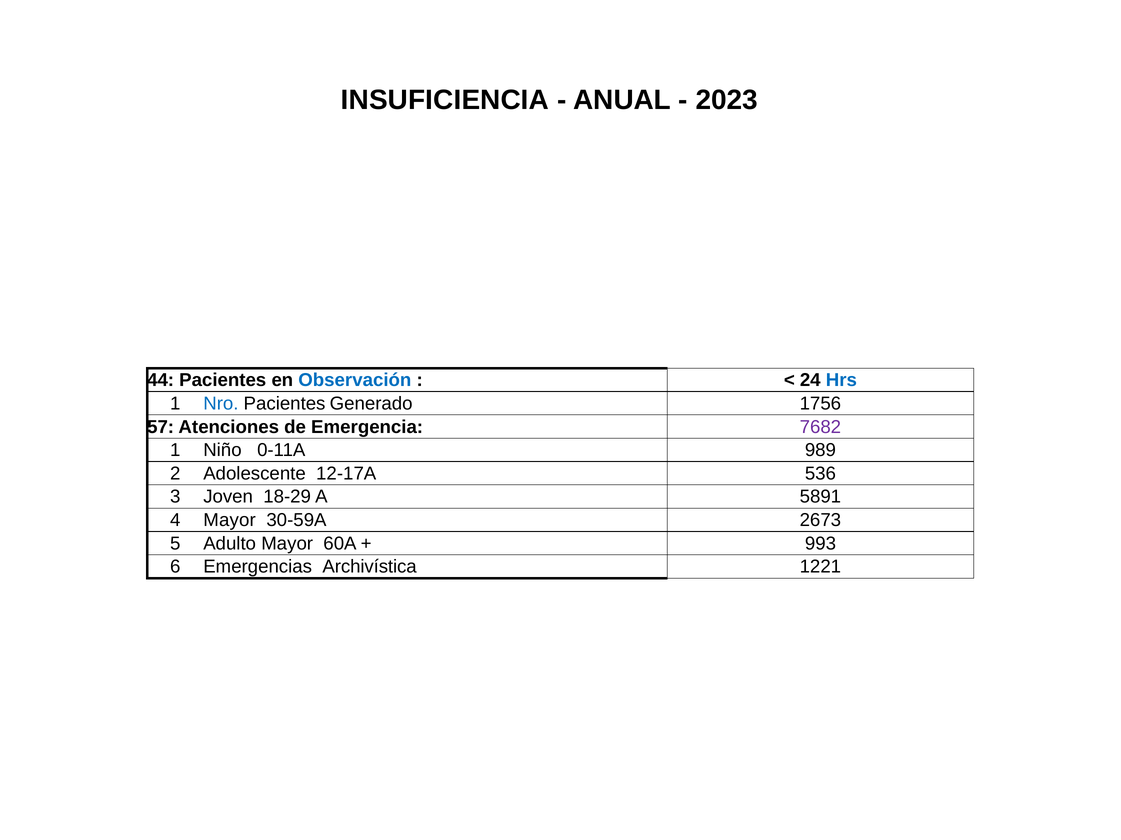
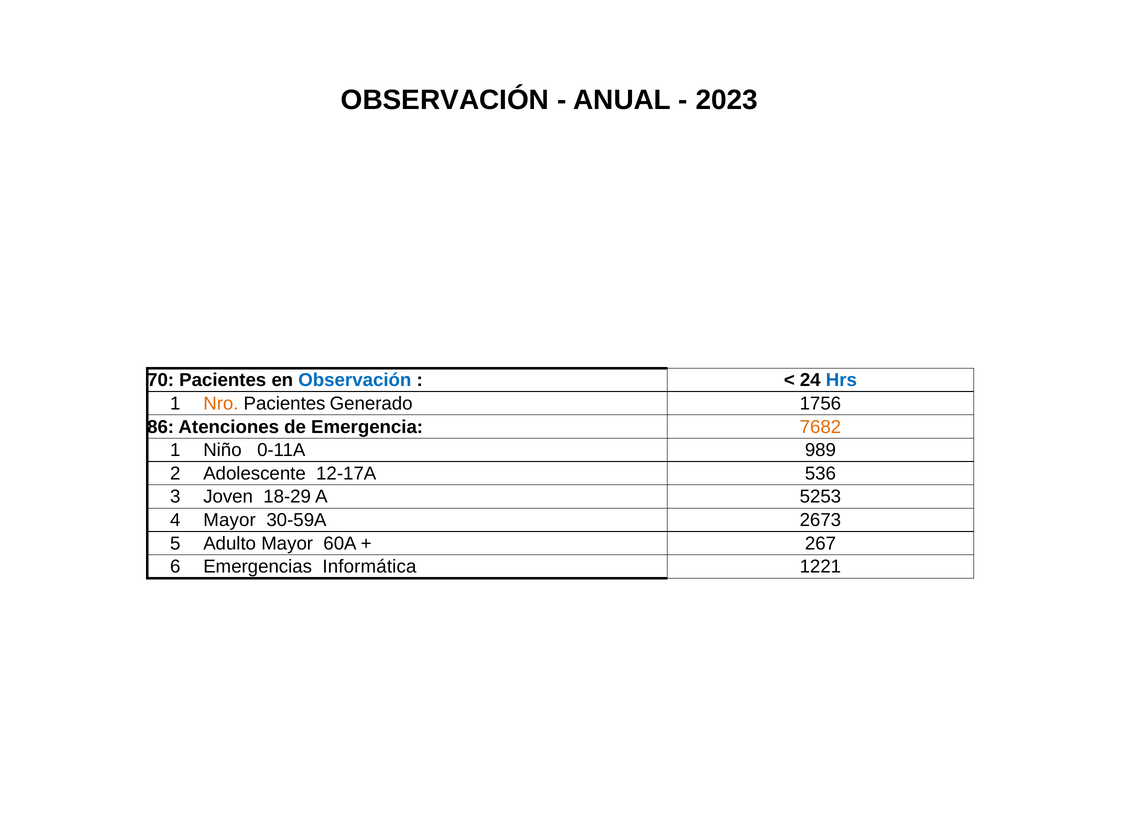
INSUFICIENCIA: INSUFICIENCIA -> OBSERVACIÓN (445, 100)
44: 44 -> 70 (161, 381)
Nro colour: blue -> orange (221, 404)
57: 57 -> 86 (161, 427)
7682 colour: purple -> orange (820, 427)
5891: 5891 -> 5253 (820, 497)
993: 993 -> 267 (820, 544)
Archivística: Archivística -> Informática (369, 567)
